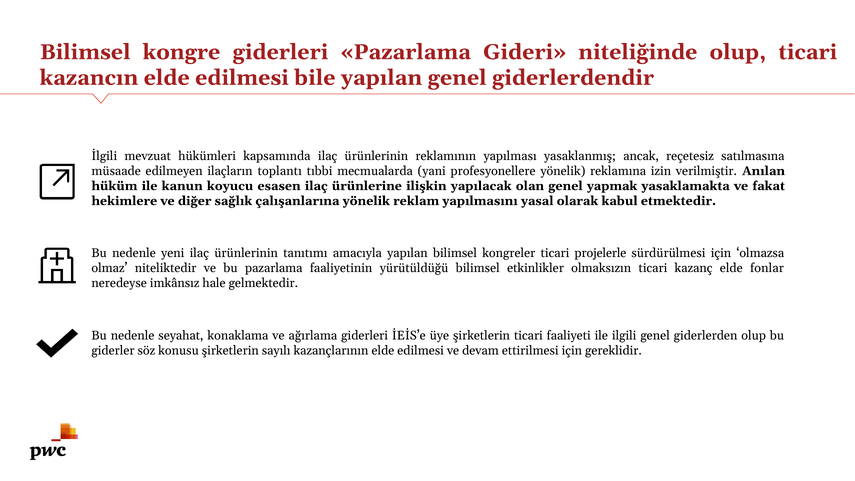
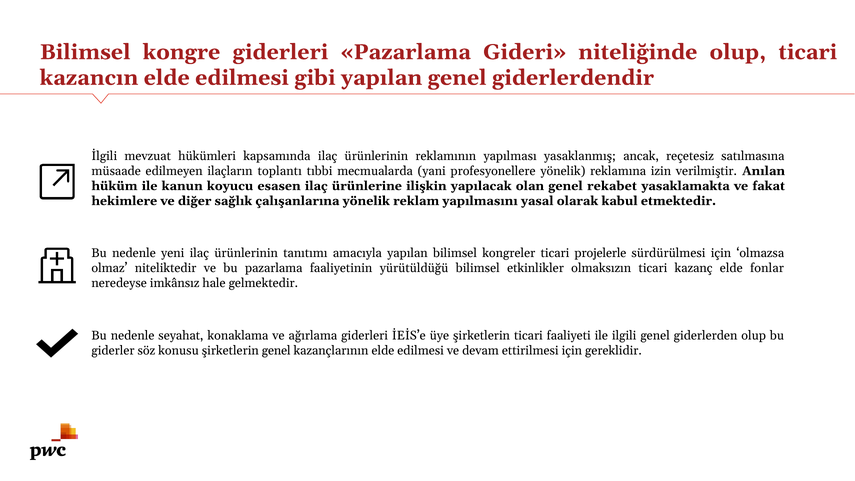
bile: bile -> gibi (315, 78)
yapmak: yapmak -> rekabet (612, 186)
şirketlerin sayılı: sayılı -> genel (276, 351)
